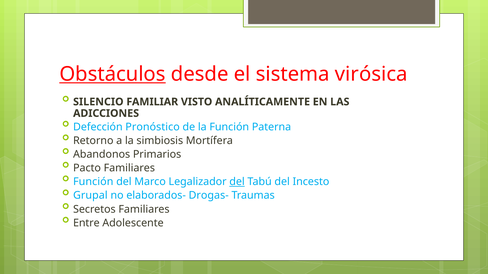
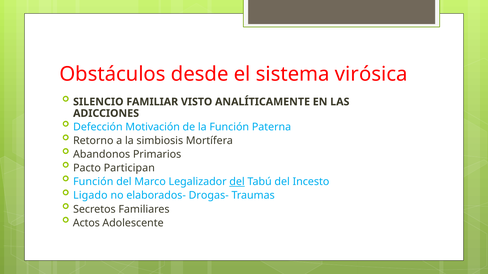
Obstáculos underline: present -> none (113, 74)
Pronóstico: Pronóstico -> Motivación (153, 127)
Pacto Familiares: Familiares -> Participan (129, 168)
Grupal: Grupal -> Ligado (90, 196)
Entre: Entre -> Actos (86, 223)
